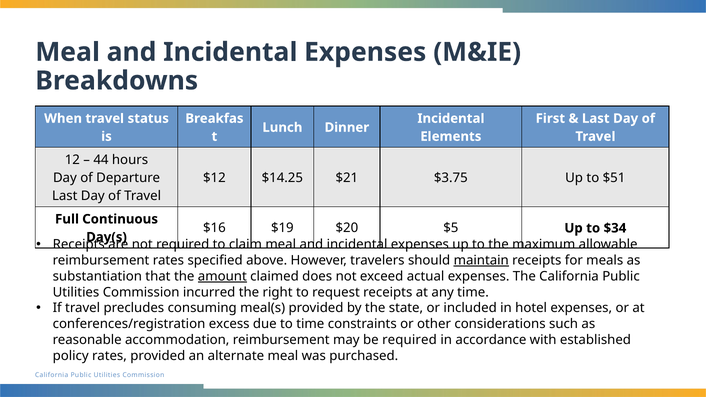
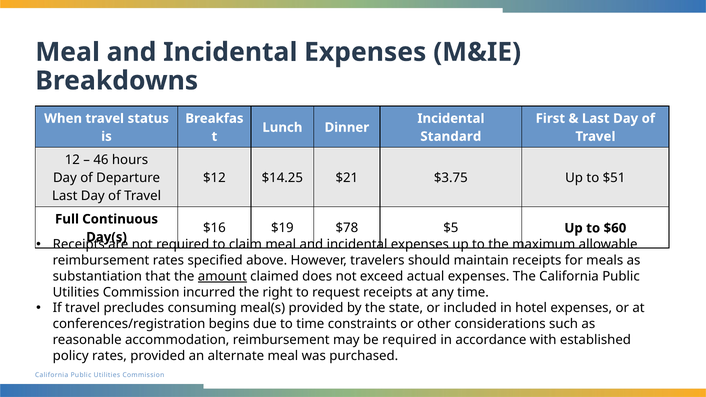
Elements: Elements -> Standard (451, 136)
44: 44 -> 46 (101, 160)
$20: $20 -> $78 (347, 228)
$34: $34 -> $60 (615, 228)
maintain underline: present -> none (481, 261)
excess: excess -> begins (229, 324)
